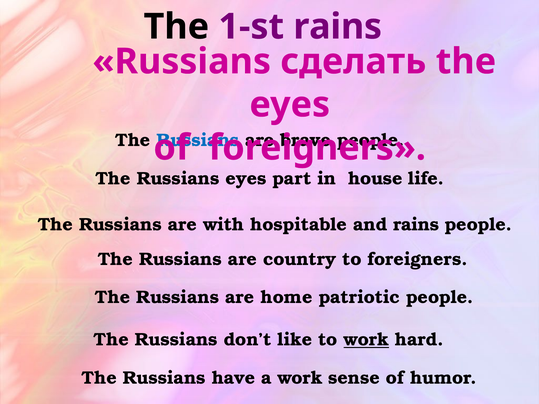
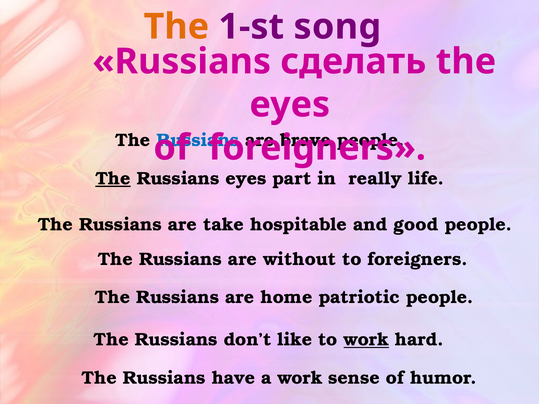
The colour: black -> orange (176, 27)
1-st rains: rains -> song (337, 27)
The underline: none -> present (113, 179)
house: house -> really (375, 179)
with: with -> take (224, 225)
and rains: rains -> good (416, 225)
country: country -> without (300, 259)
